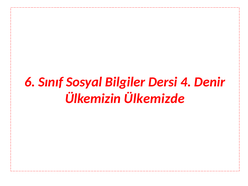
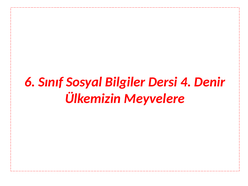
Ülkemizde: Ülkemizde -> Meyvelere (154, 99)
